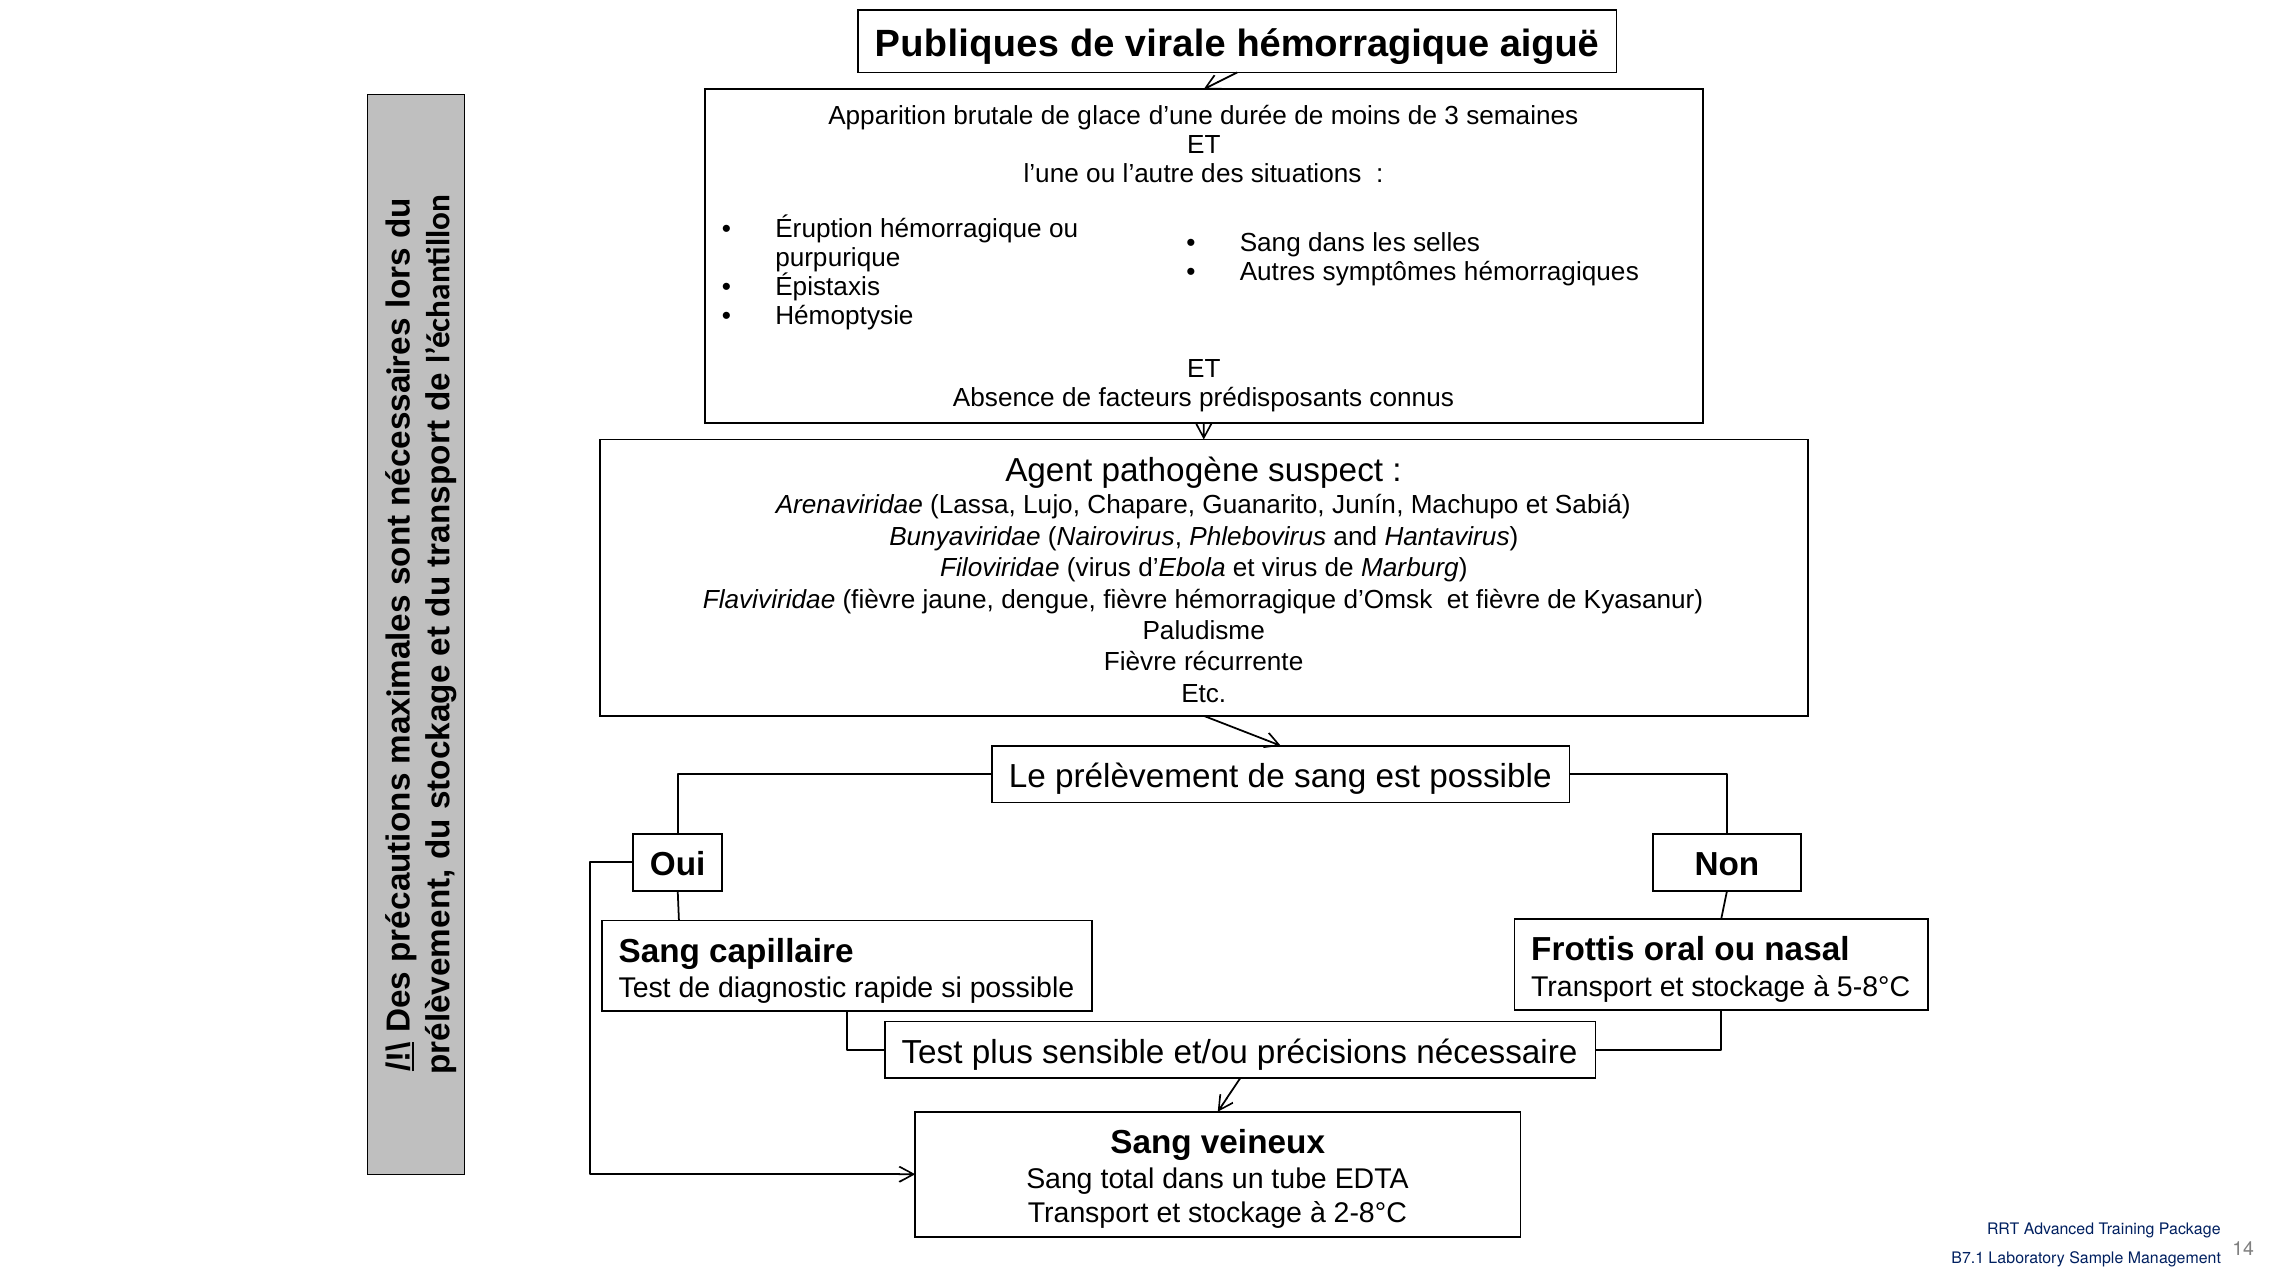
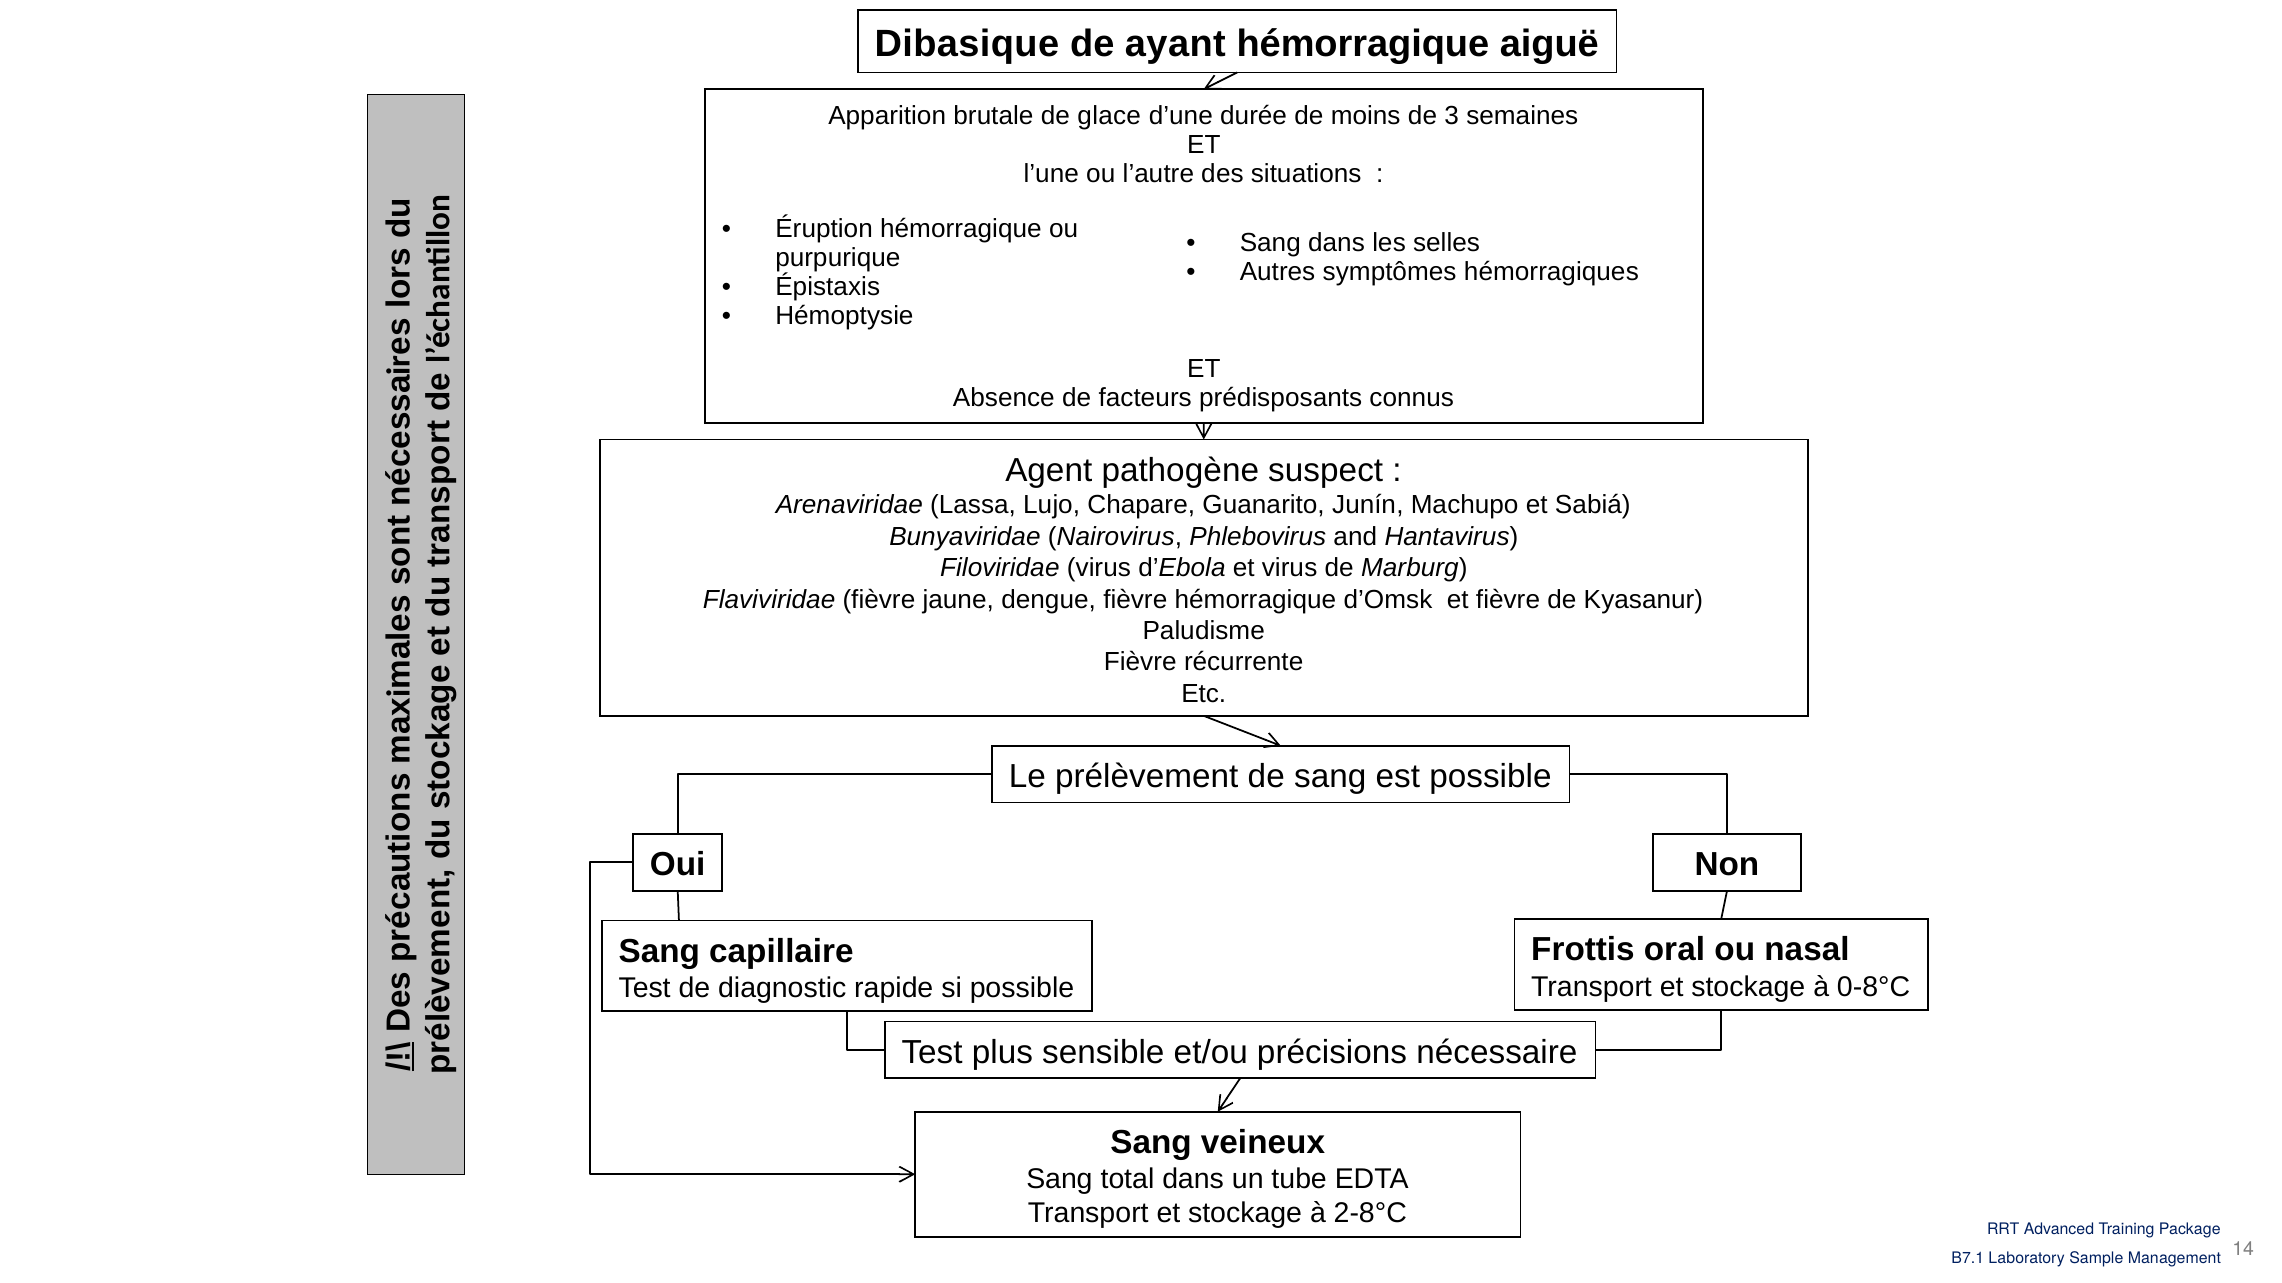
Publiques: Publiques -> Dibasique (967, 44)
virale: virale -> ayant (1175, 44)
5-8°C: 5-8°C -> 0-8°C (1874, 987)
